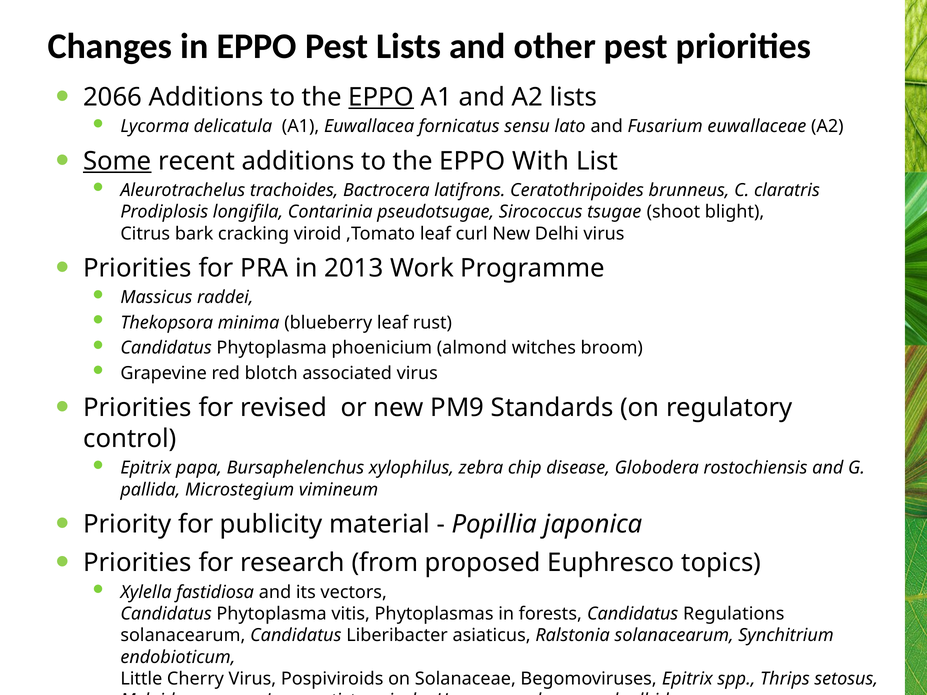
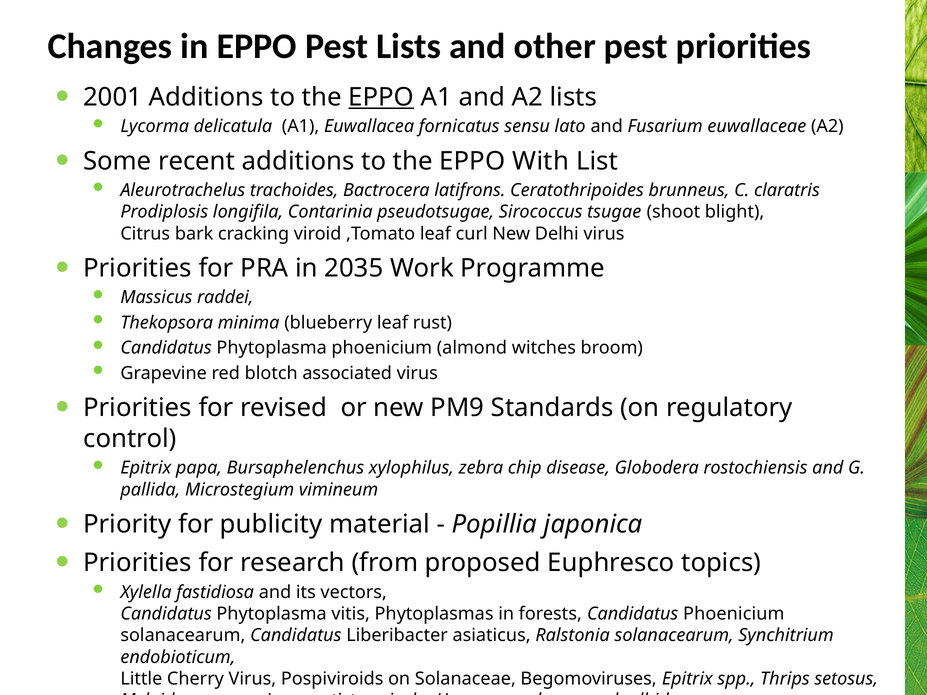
2066: 2066 -> 2001 (113, 97)
Some underline: present -> none (117, 161)
2013: 2013 -> 2035 (354, 268)
Candidatus Regulations: Regulations -> Phoenicium (734, 614)
